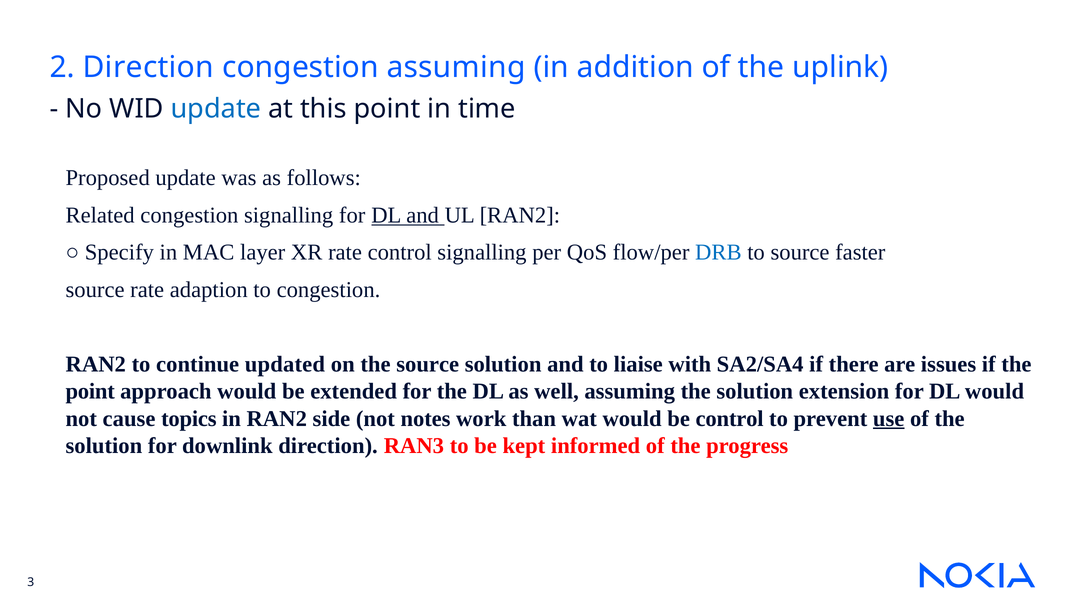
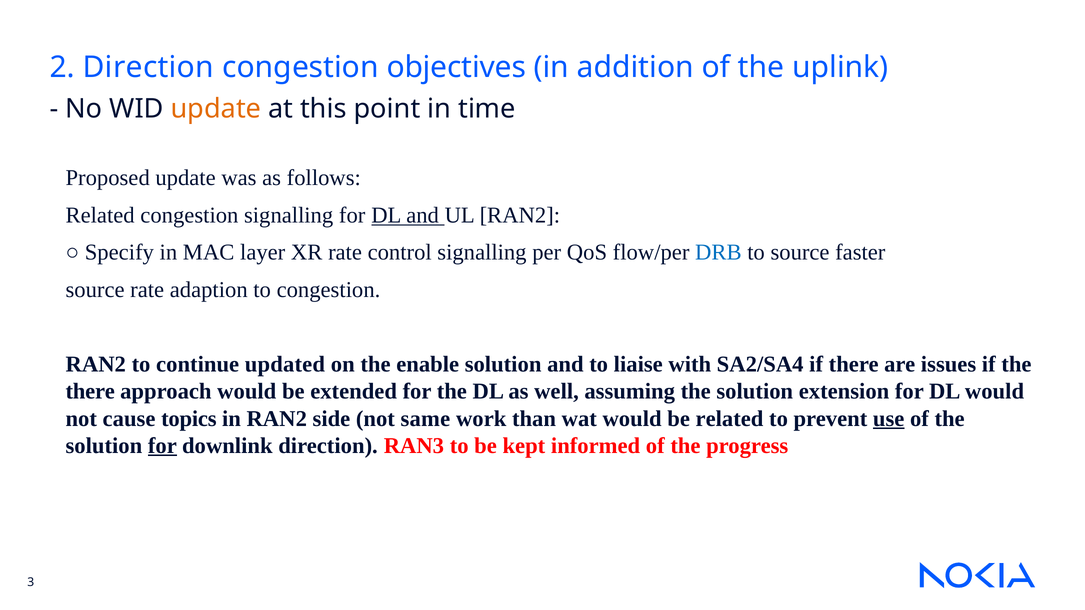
congestion assuming: assuming -> objectives (456, 67)
update colour: blue -> orange (216, 109)
the source: source -> enable (428, 364)
point: point -> there (90, 392)
notes: notes -> same (425, 419)
be control: control -> related (730, 419)
for underline: none -> present (162, 446)
